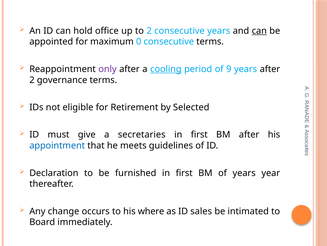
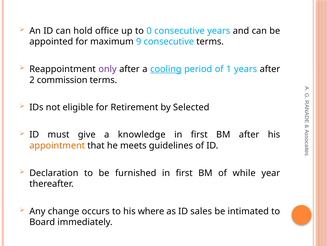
to 2: 2 -> 0 (149, 31)
can underline: present -> none (259, 31)
0: 0 -> 9 (139, 42)
9: 9 -> 1 (229, 69)
governance: governance -> commission (62, 80)
secretaries: secretaries -> knowledge (142, 134)
appointment colour: blue -> orange (57, 145)
of years: years -> while (244, 172)
